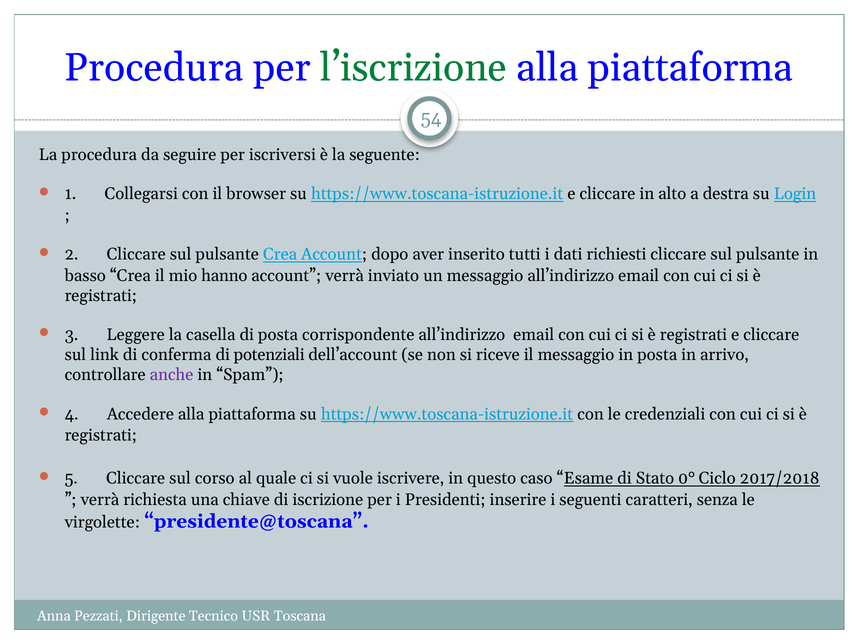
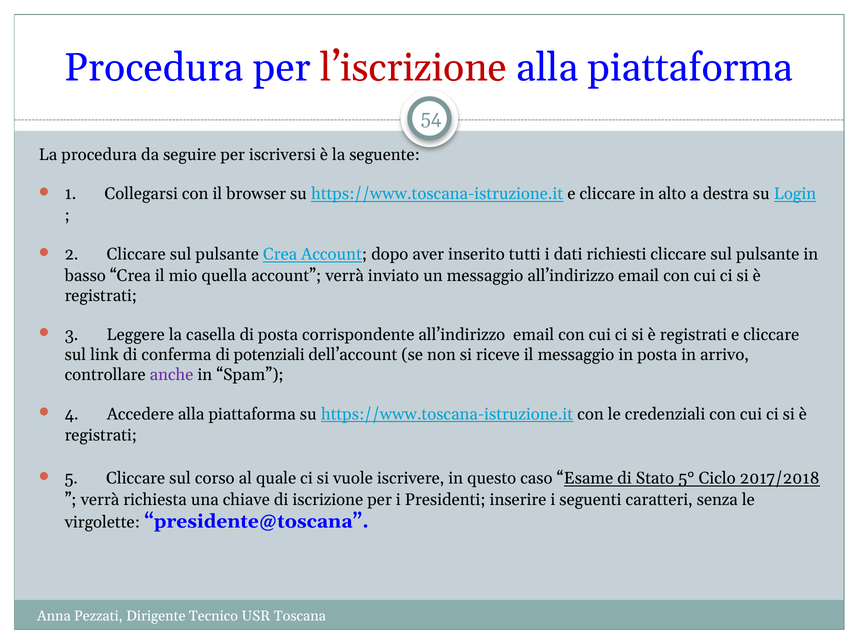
l’iscrizione colour: green -> red (414, 68)
hanno: hanno -> quella (224, 276)
0°: 0° -> 5° (686, 479)
